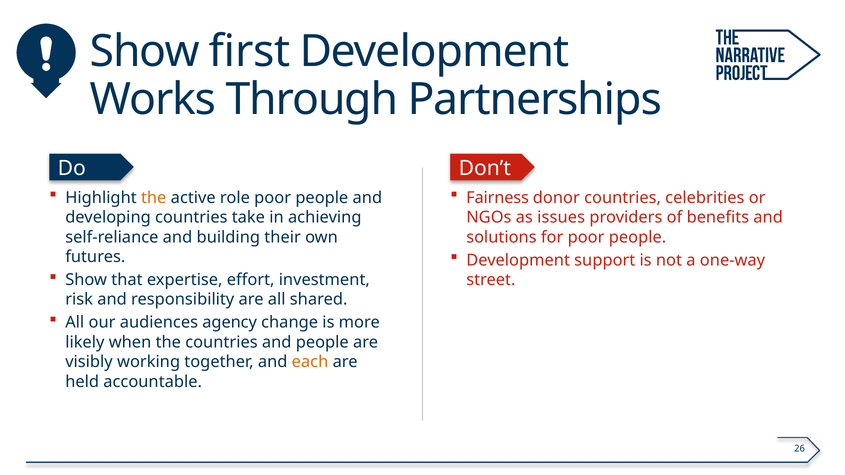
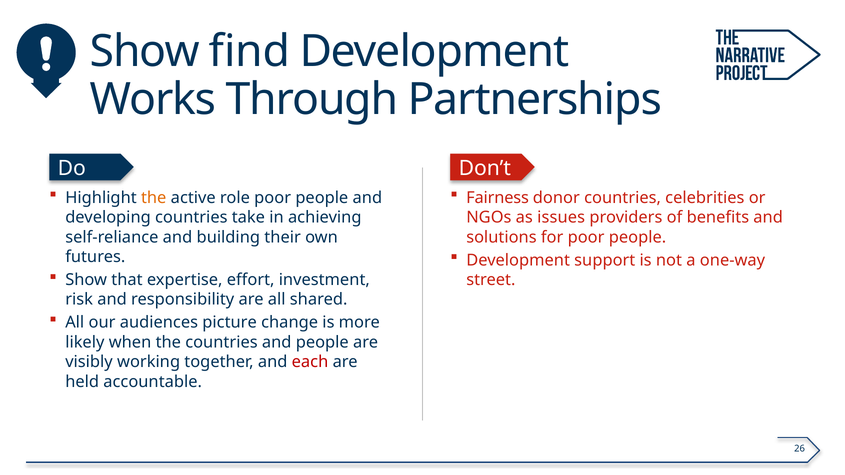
first: first -> find (250, 52)
agency: agency -> picture (230, 323)
each colour: orange -> red (310, 362)
